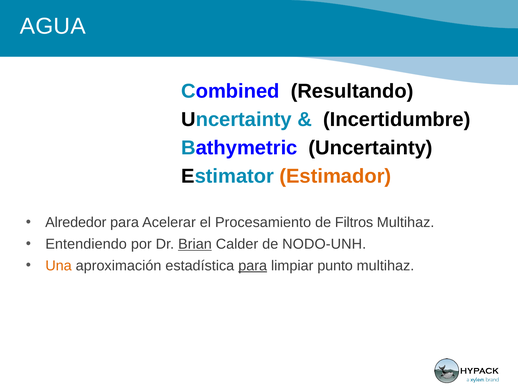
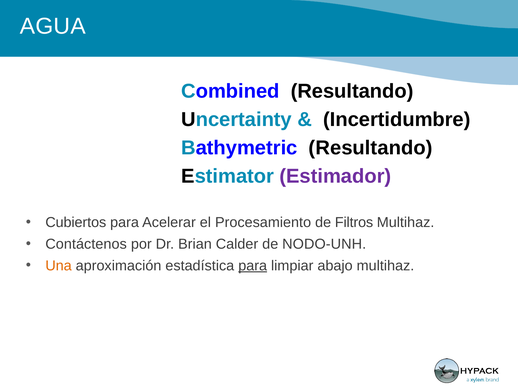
Bathymetric Uncertainty: Uncertainty -> Resultando (371, 148)
Estimador colour: orange -> purple (335, 177)
Alrededor: Alrededor -> Cubiertos (76, 223)
Entendiendo: Entendiendo -> Contáctenos (86, 244)
Brian underline: present -> none (195, 244)
punto: punto -> abajo (335, 266)
